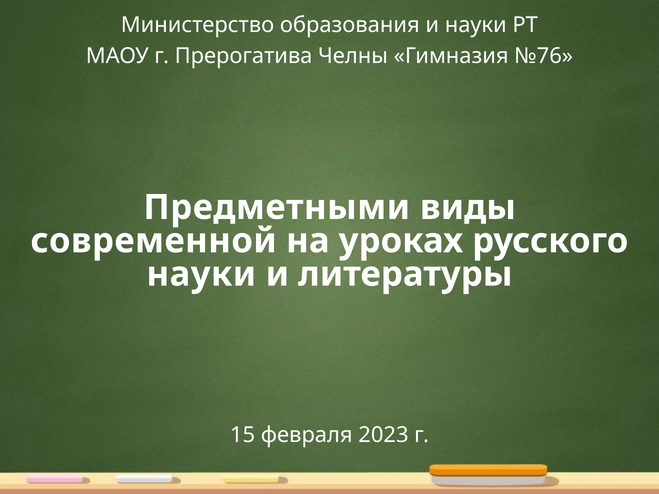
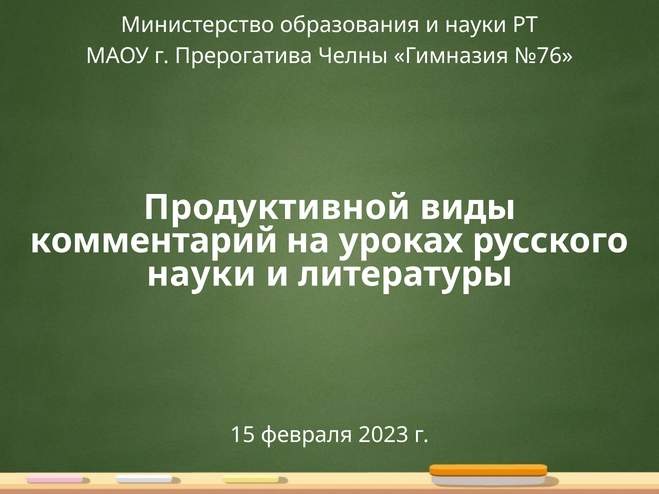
Предметными: Предметными -> Продуктивной (277, 208)
современной: современной -> комментарий (154, 241)
